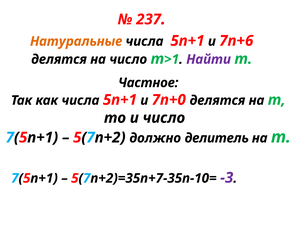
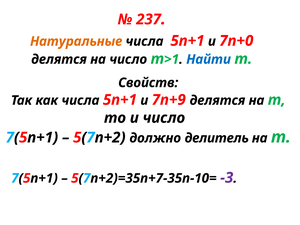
7п+6: 7п+6 -> 7п+0 (236, 41)
Найти colour: purple -> blue (209, 59)
Частное: Частное -> Свойств (148, 83)
7п+0: 7п+0 -> 7п+9 (169, 100)
